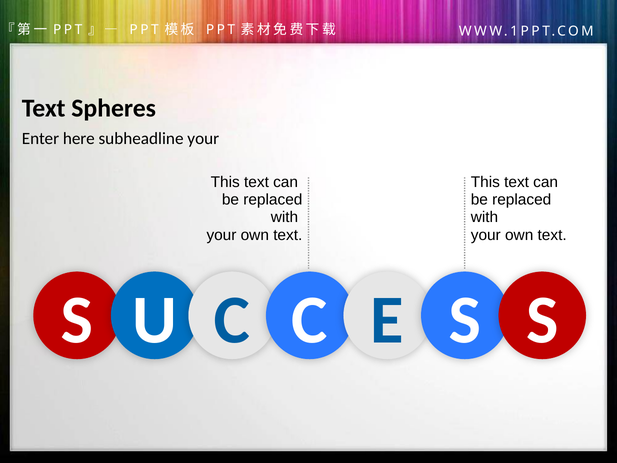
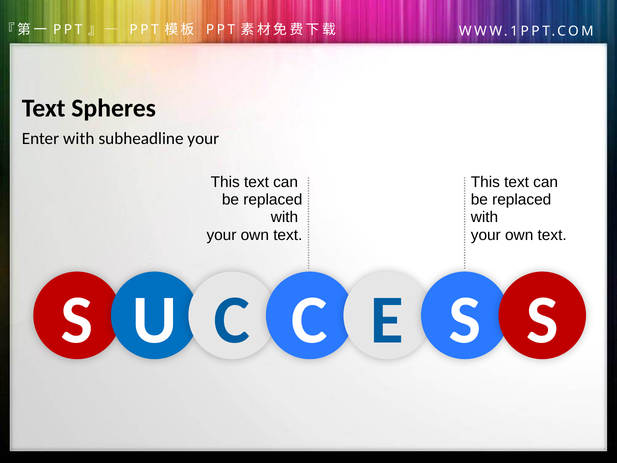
Enter here: here -> with (79, 139)
